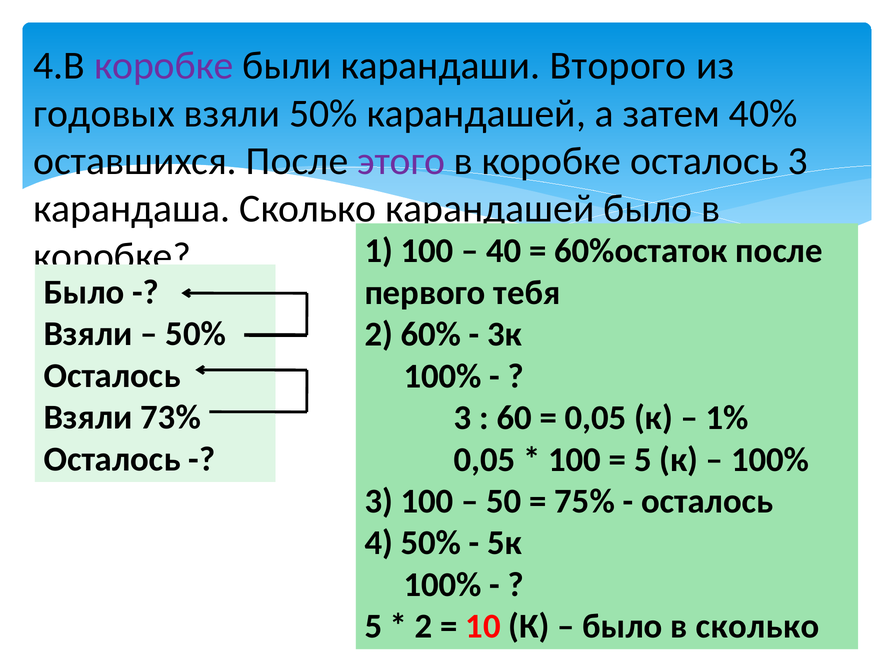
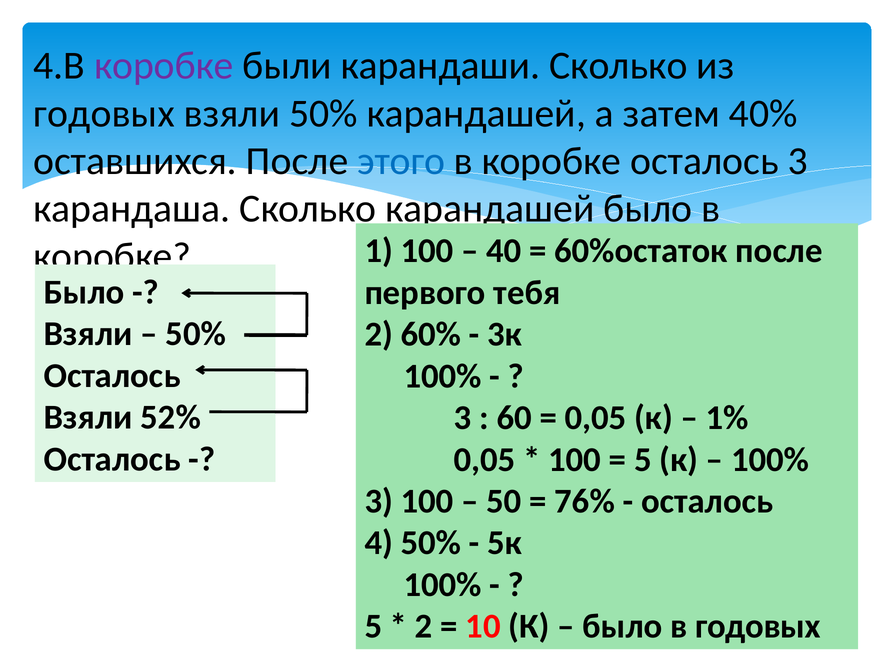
карандаши Второго: Второго -> Сколько (618, 66)
этого colour: purple -> blue (401, 161)
73%: 73% -> 52% (171, 417)
75%: 75% -> 76% (585, 501)
в сколько: сколько -> годовых (758, 626)
